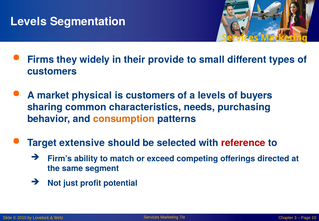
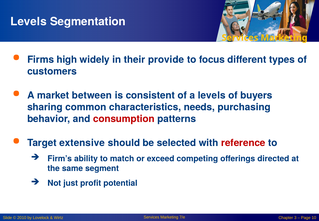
they: they -> high (67, 59)
small: small -> focus (212, 59)
physical: physical -> between (92, 95)
is customers: customers -> consistent (150, 95)
consumption colour: orange -> red (124, 119)
